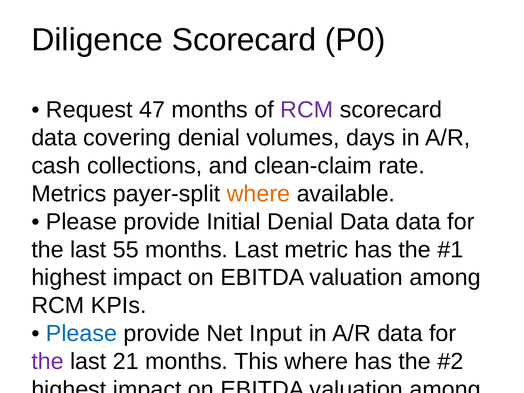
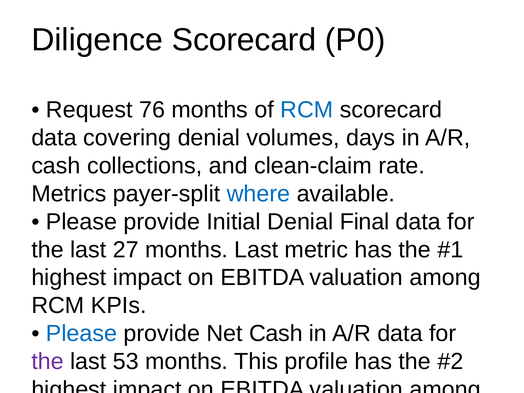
47: 47 -> 76 (152, 110)
RCM colour: purple -> blue (307, 110)
where colour: orange -> blue (258, 194)
Denial Data: Data -> Final (365, 222)
55: 55 -> 27 (126, 250)
Net Input: Input -> Cash (276, 334)
21: 21 -> 53 (126, 361)
This where: where -> profile (316, 361)
